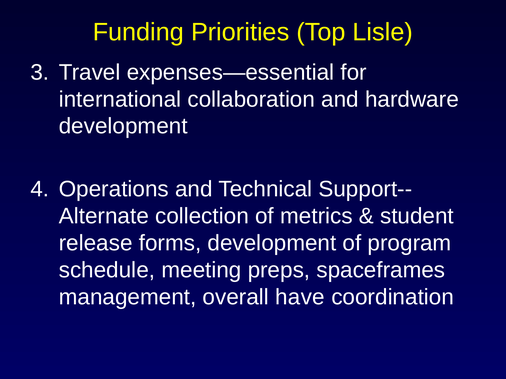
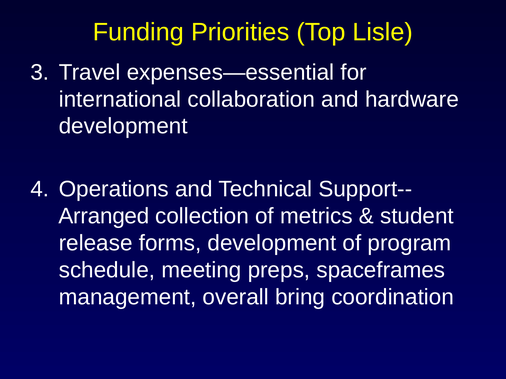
Alternate: Alternate -> Arranged (104, 216)
have: have -> bring (300, 297)
